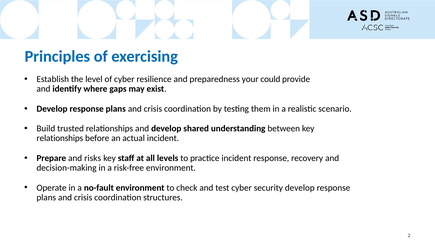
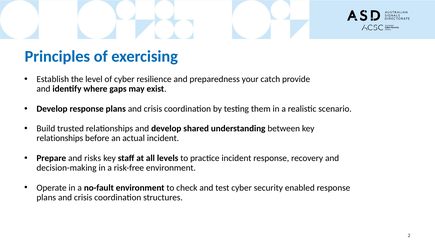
could: could -> catch (270, 79)
security develop: develop -> enabled (300, 187)
